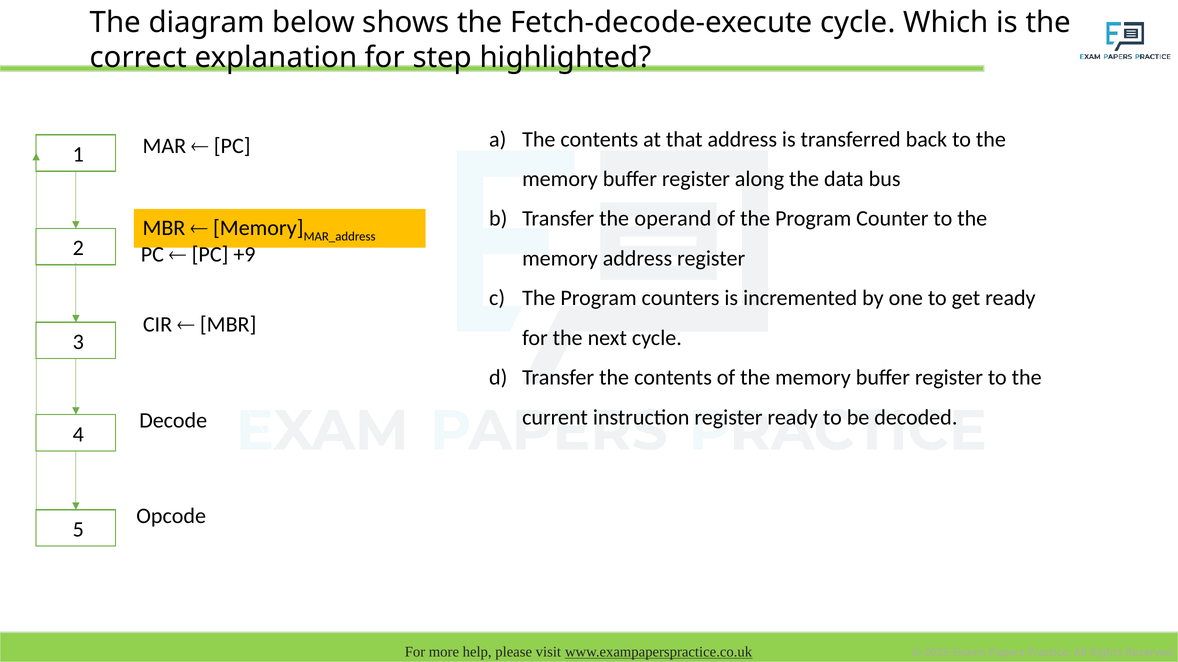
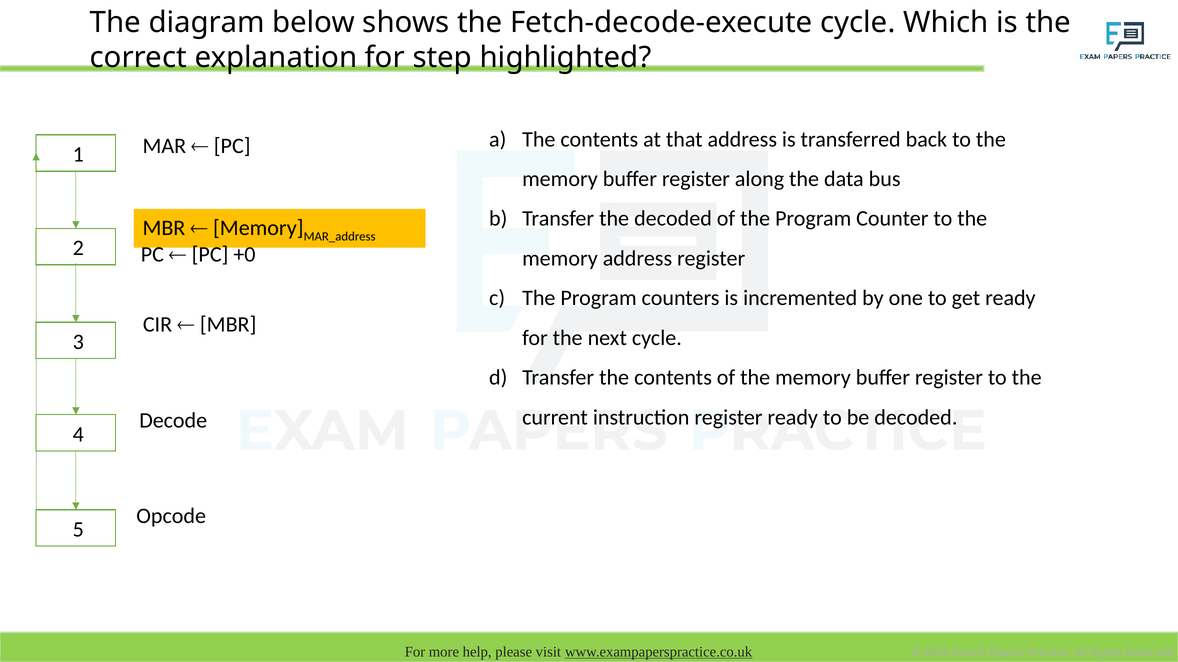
the operand: operand -> decoded (673, 219)
+9: +9 -> +0 (244, 255)
